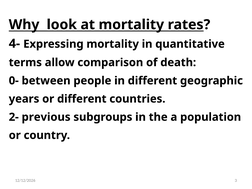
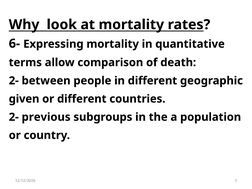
4-: 4- -> 6- (14, 44)
0-: 0- -> 2- (14, 81)
years: years -> given (24, 99)
